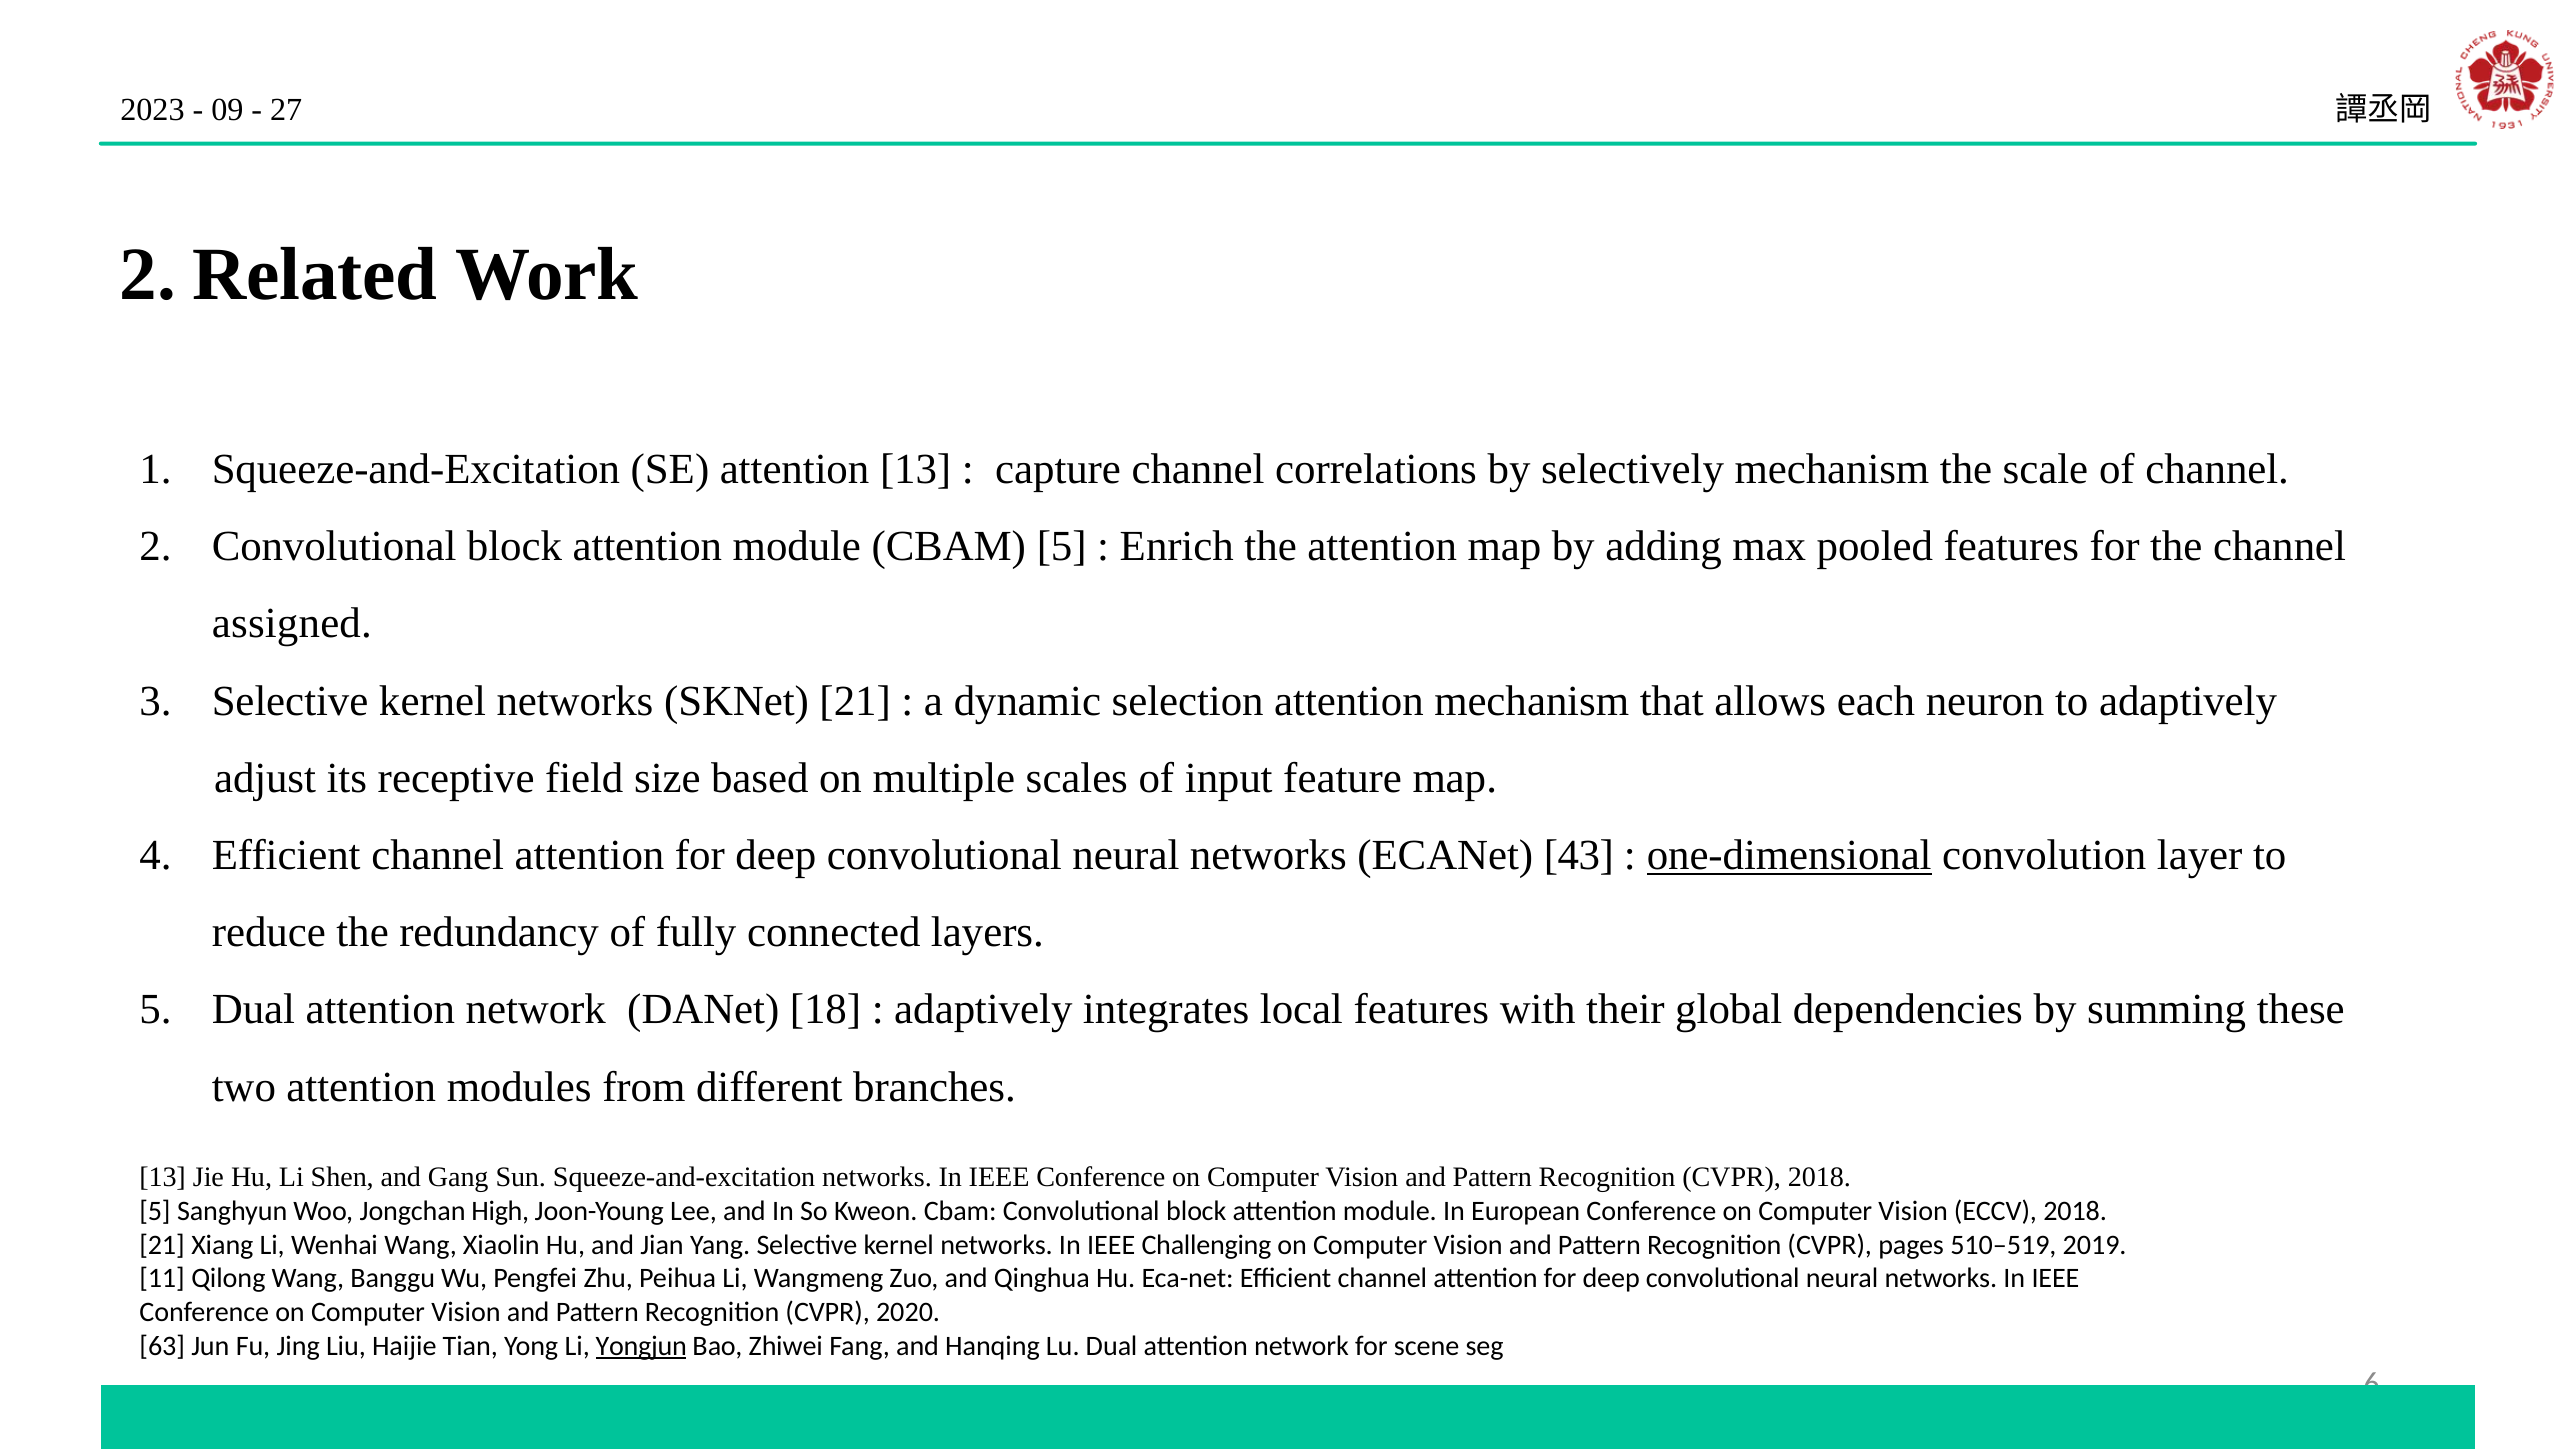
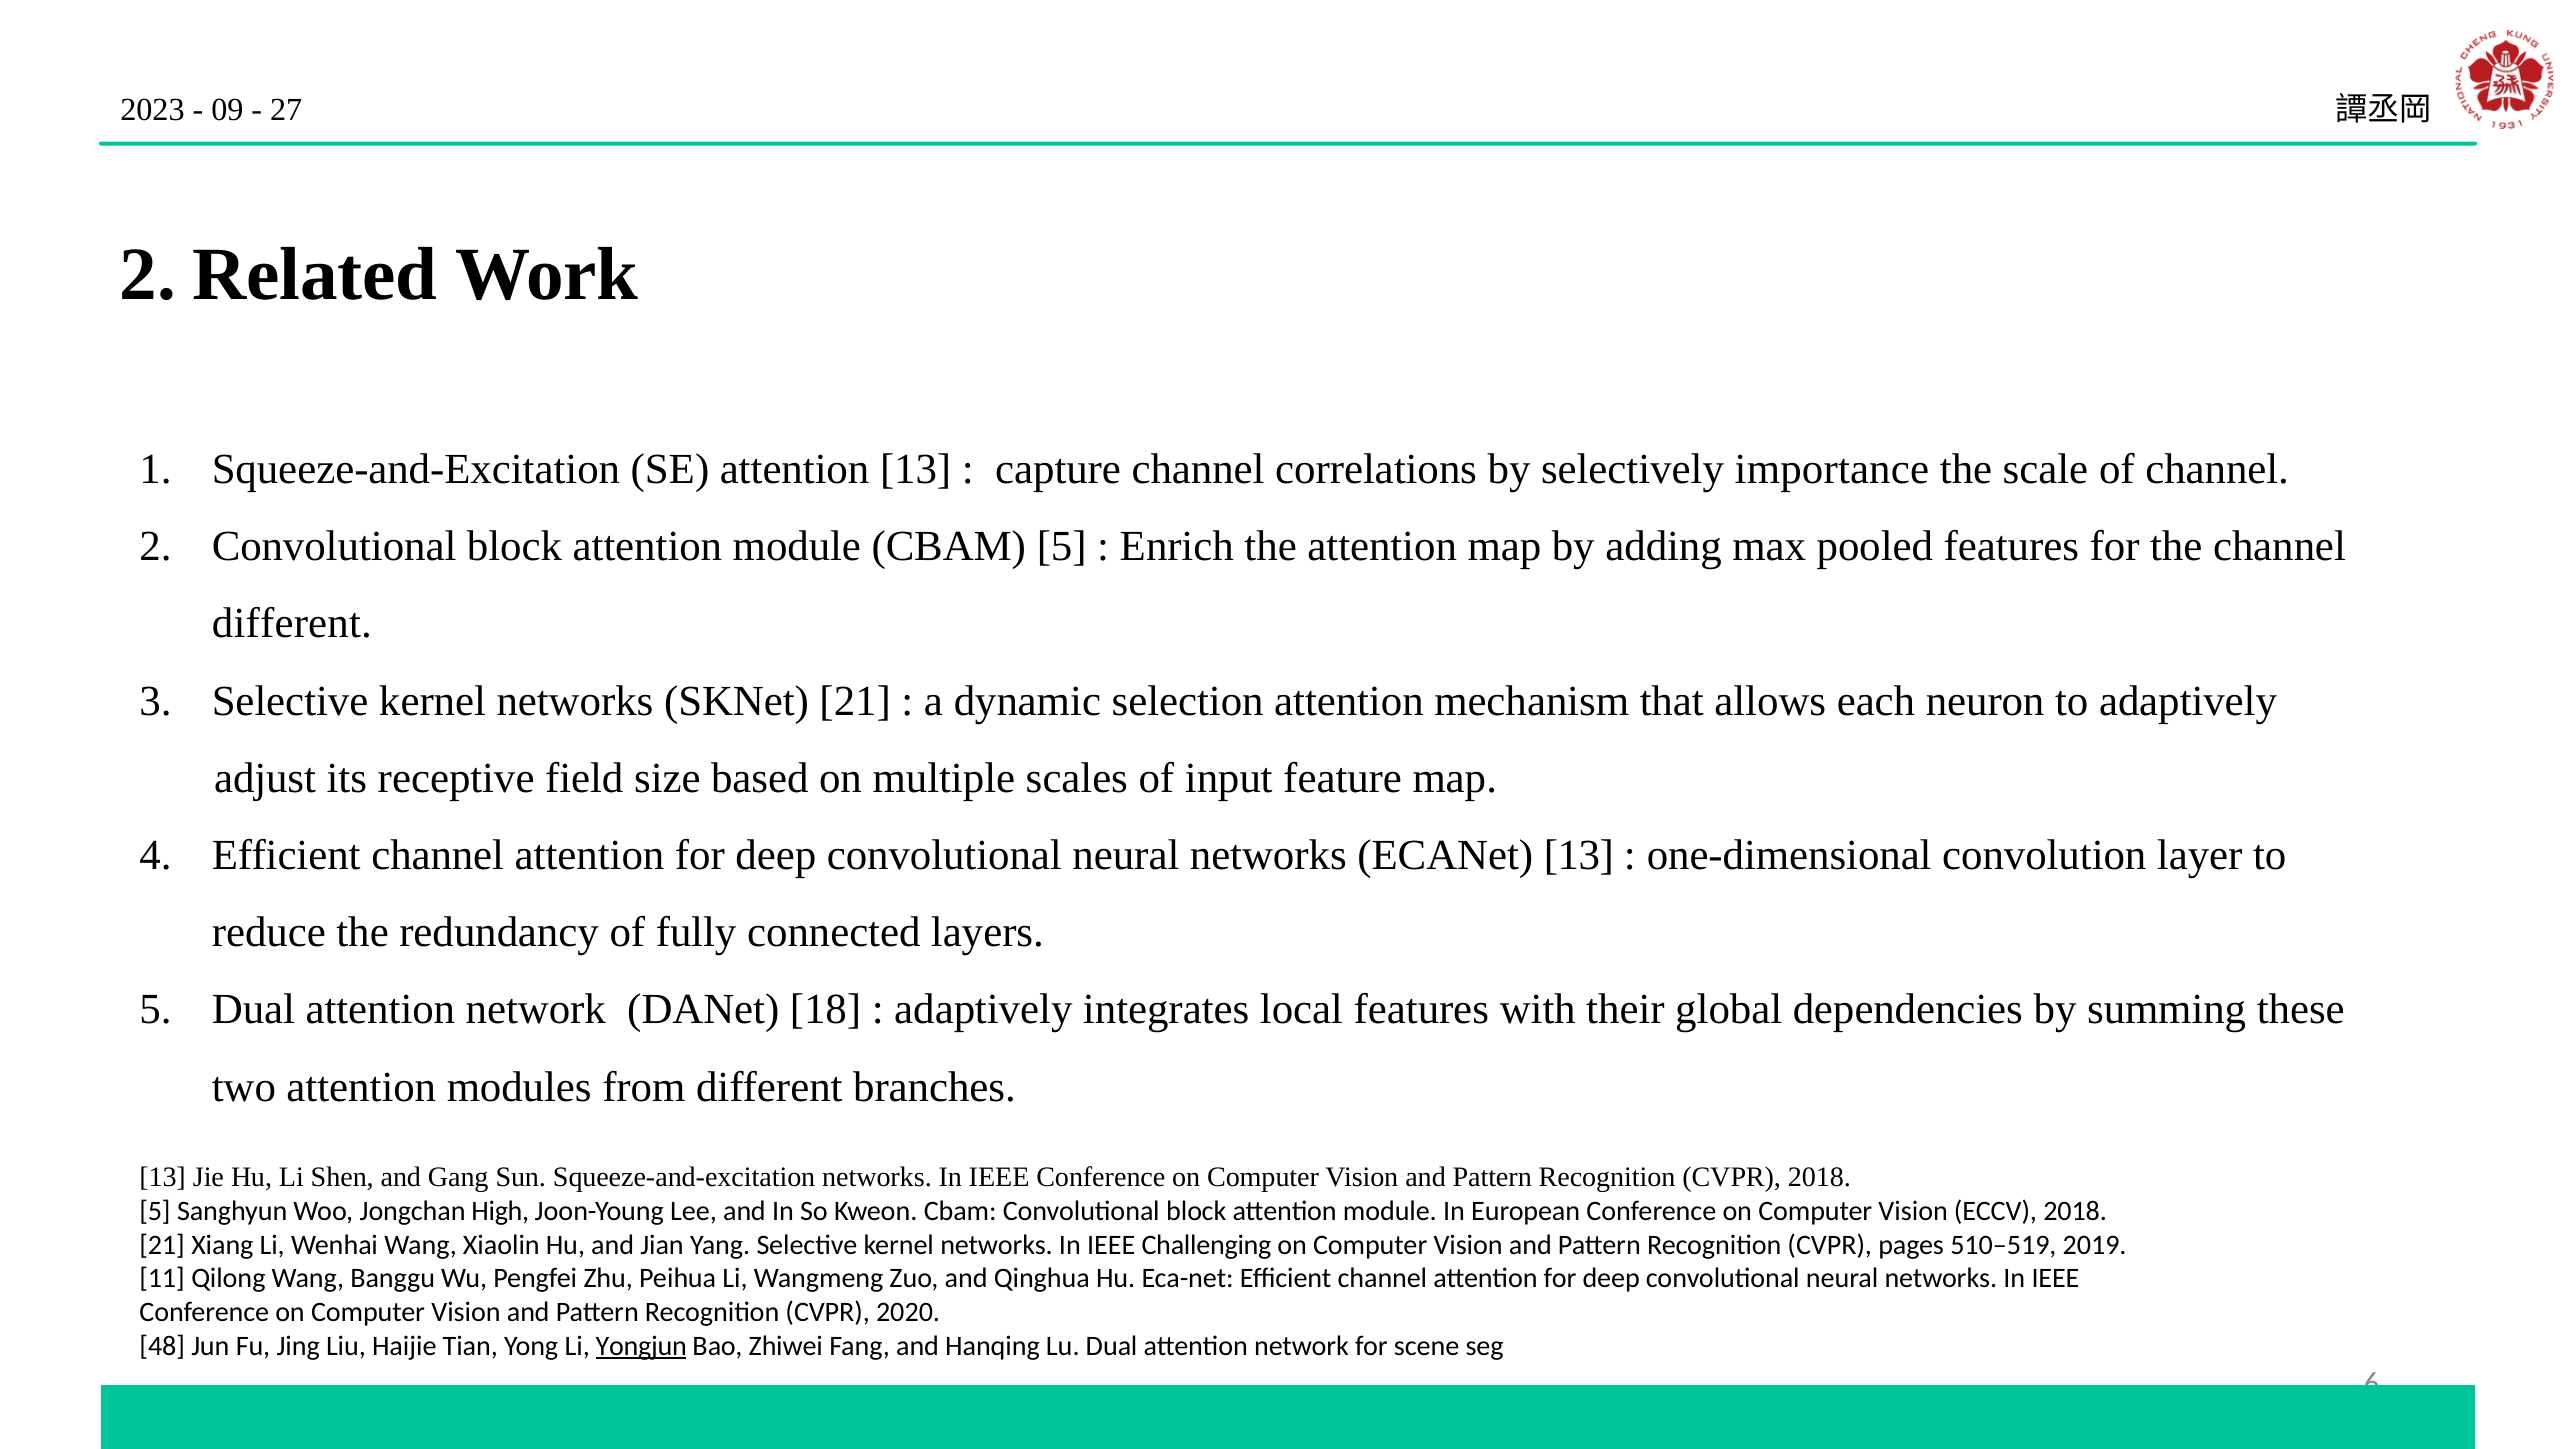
selectively mechanism: mechanism -> importance (1832, 469)
assigned: assigned -> different (292, 624)
ECANet 43: 43 -> 13 (1579, 855)
one-dimensional underline: present -> none (1789, 855)
63: 63 -> 48 (162, 1346)
